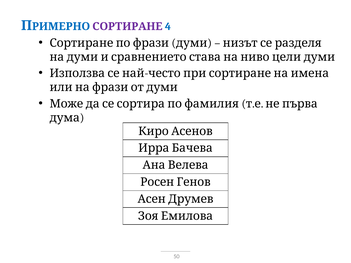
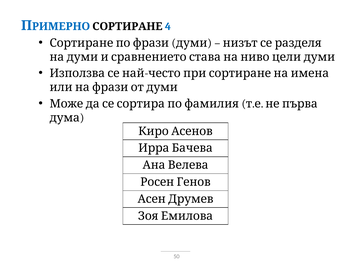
СОРТИРАНЕ colour: purple -> black (127, 26)
